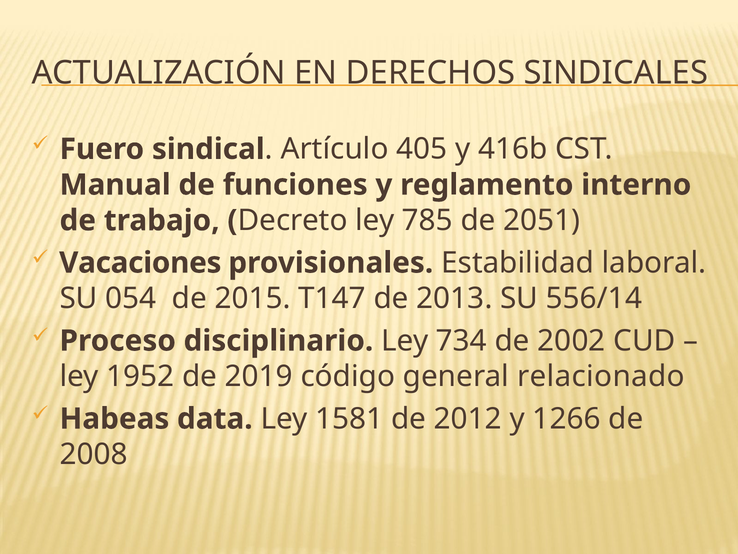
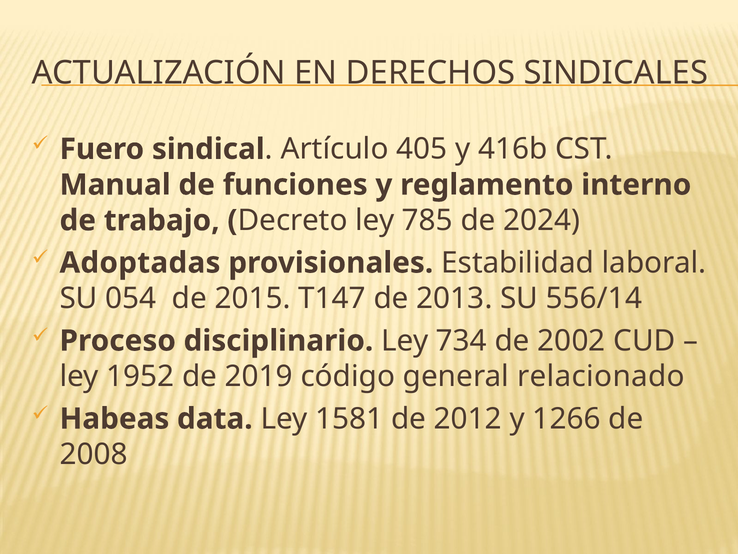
2051: 2051 -> 2024 (542, 220)
Vacaciones: Vacaciones -> Adoptadas (140, 263)
